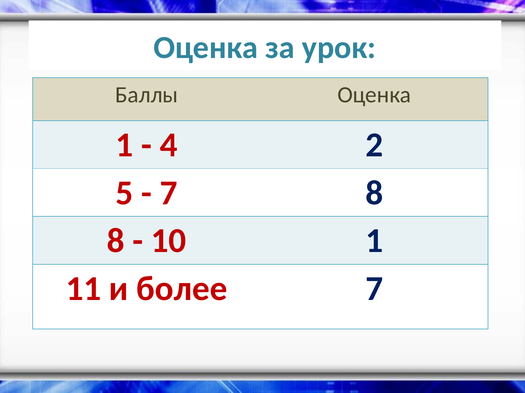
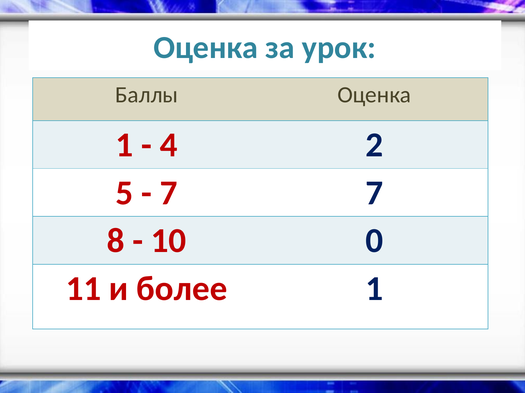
7 8: 8 -> 7 (374, 193)
10 1: 1 -> 0 (374, 241)
более 7: 7 -> 1 (374, 289)
